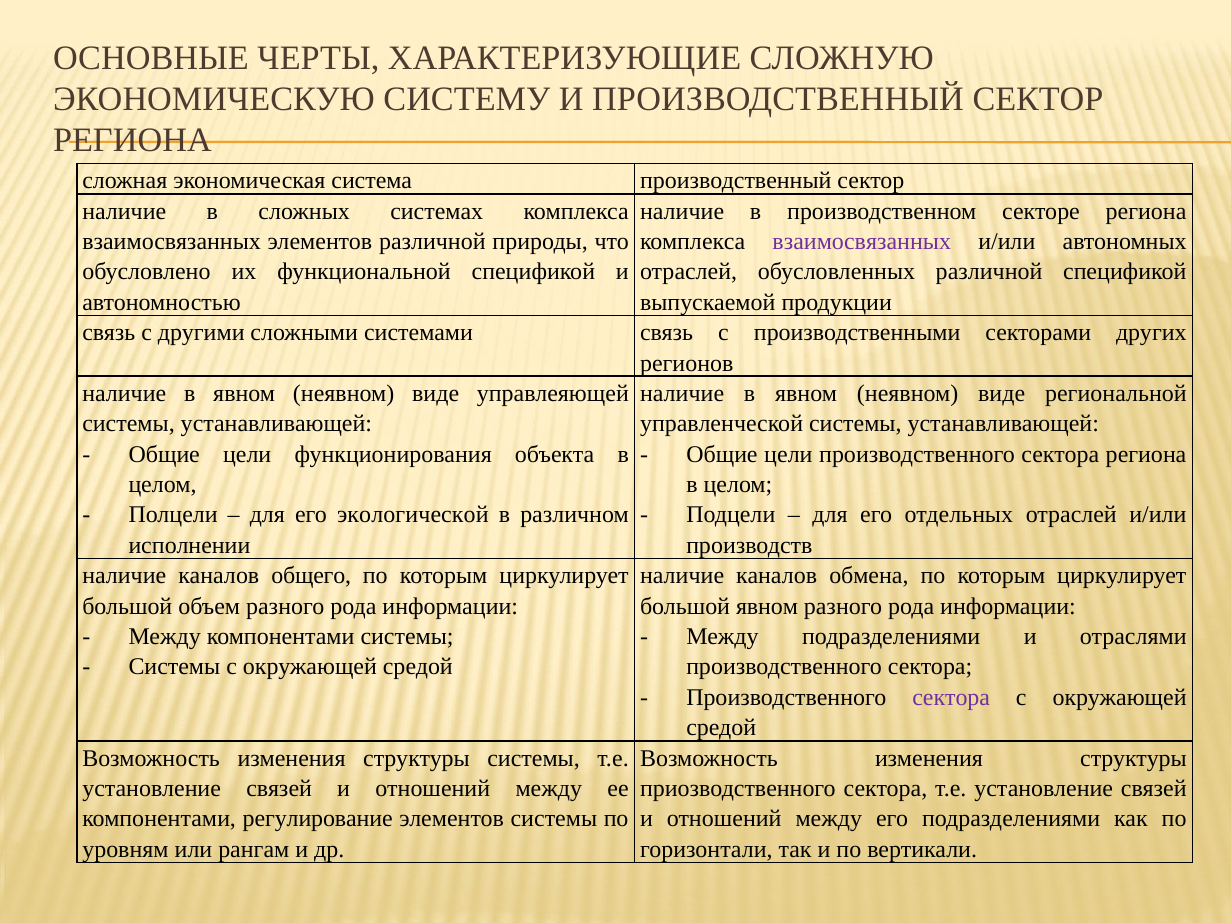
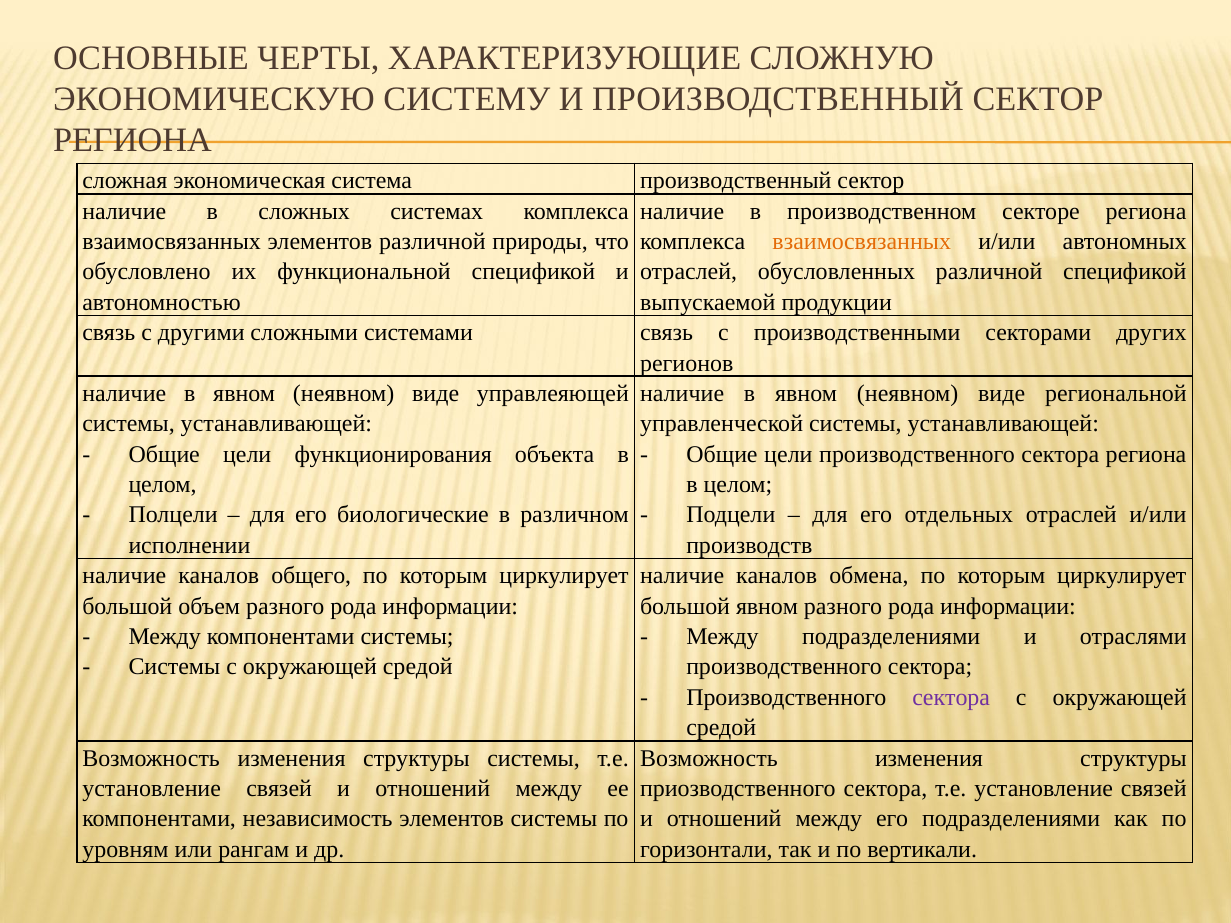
взаимосвязанных colour: purple -> orange (862, 242)
экологической: экологической -> биологические (413, 515)
регулирование: регулирование -> независимость (318, 819)
